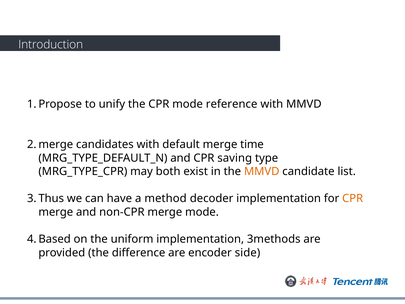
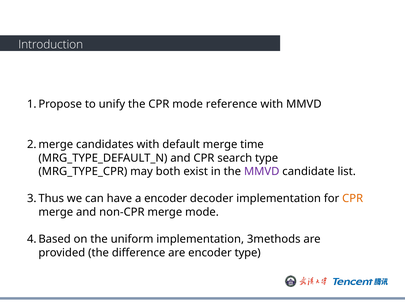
saving: saving -> search (235, 158)
MMVD colour: orange -> purple (262, 171)
a method: method -> encoder (166, 198)
encoder side: side -> type (248, 252)
